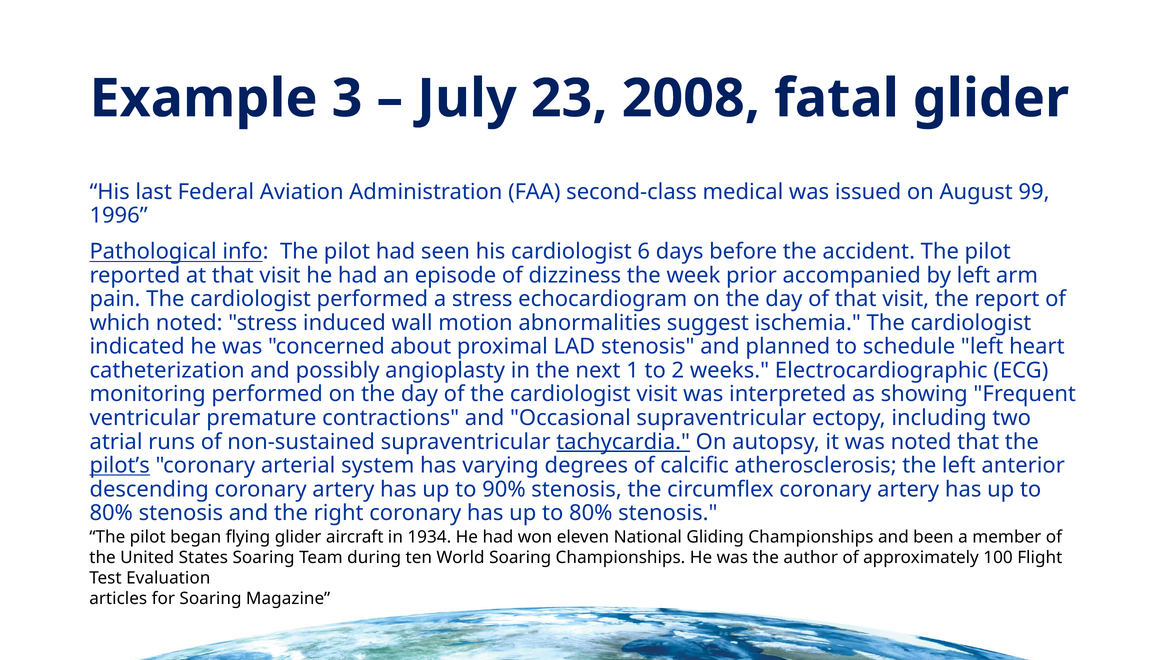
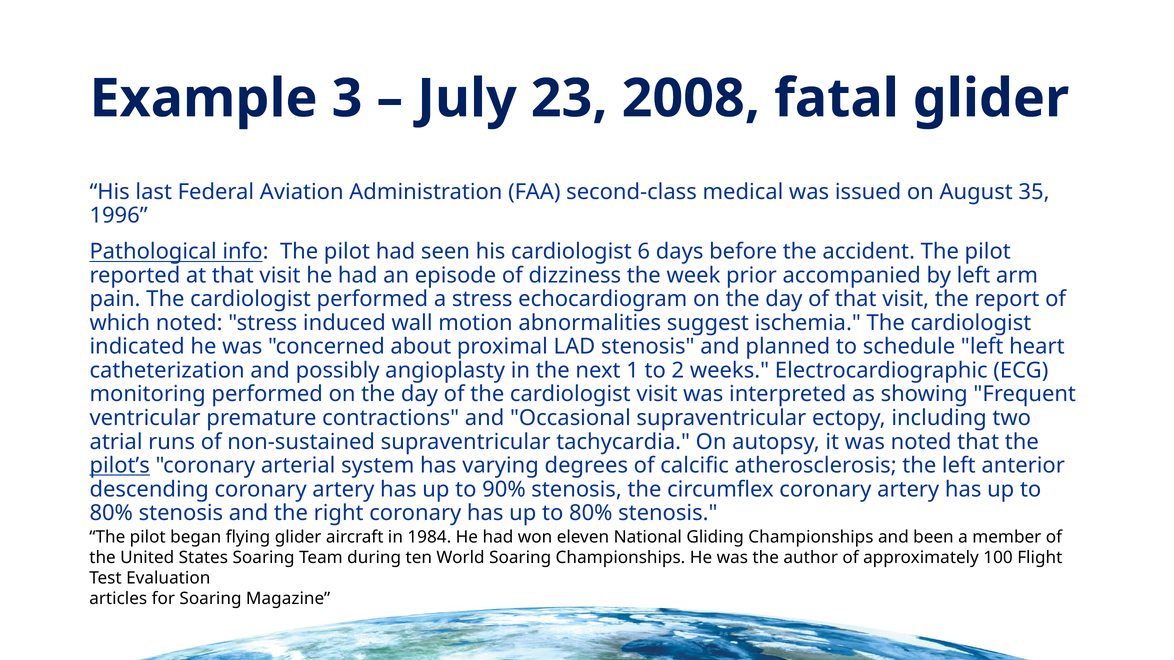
99: 99 -> 35 (1034, 192)
tachycardia underline: present -> none (623, 442)
1934: 1934 -> 1984 (429, 537)
